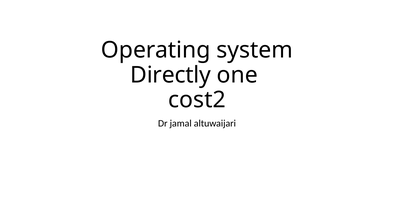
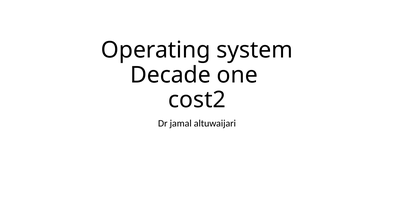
Directly: Directly -> Decade (170, 75)
